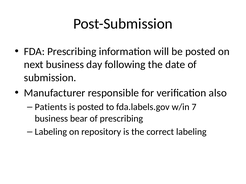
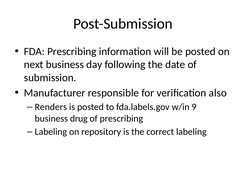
Patients: Patients -> Renders (51, 107)
7: 7 -> 9 (194, 107)
bear: bear -> drug (79, 119)
